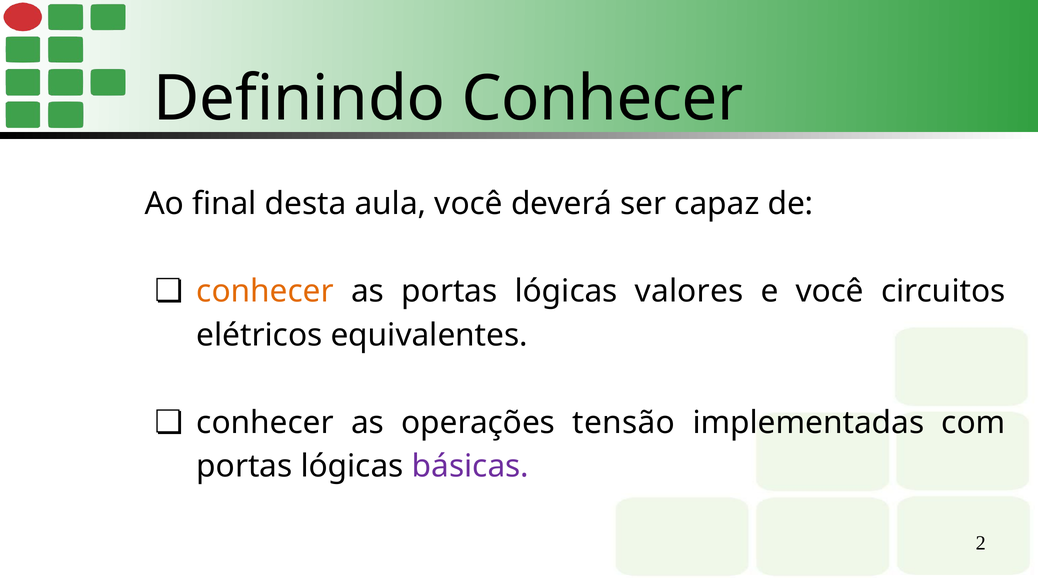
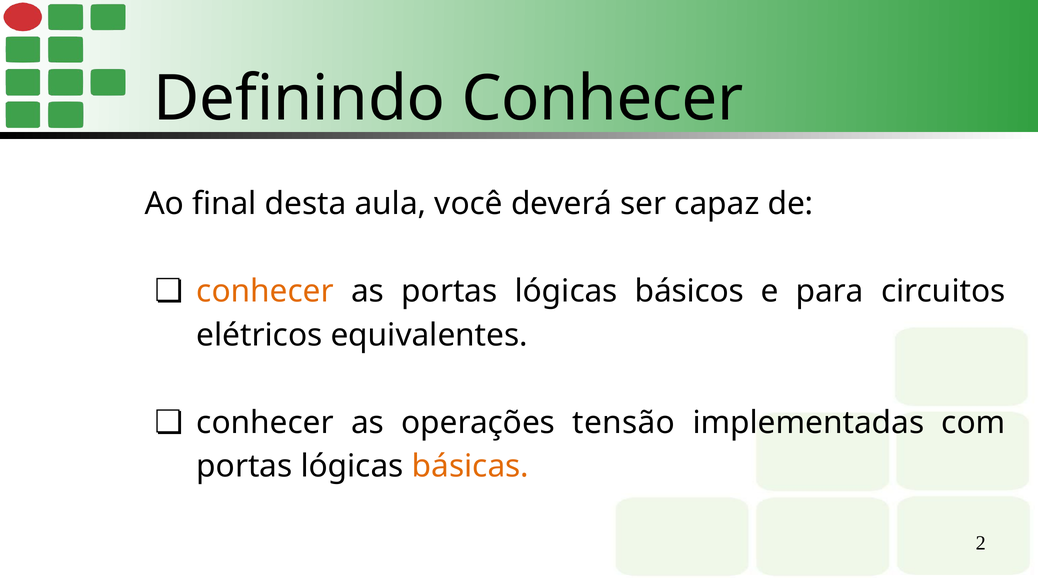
valores: valores -> básicos (689, 291)
e você: você -> para (830, 291)
básicas colour: purple -> orange (470, 466)
